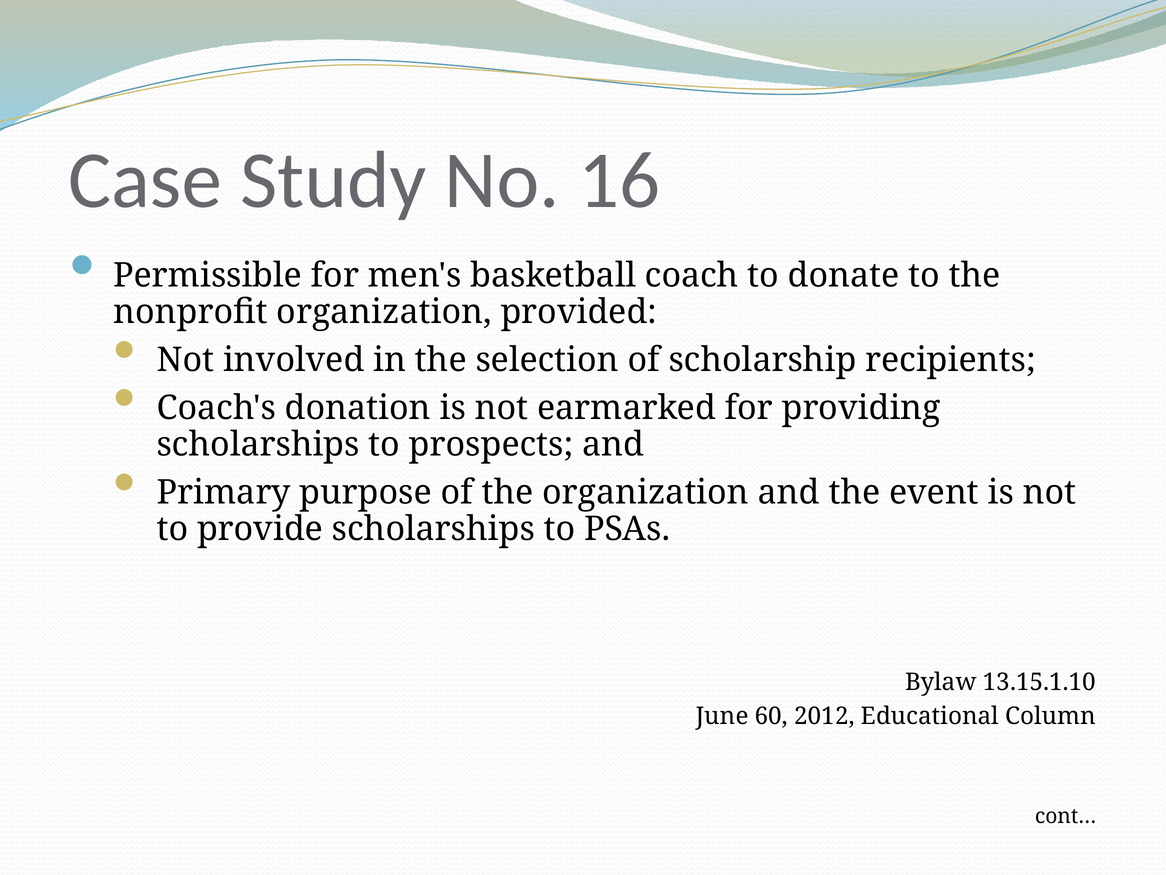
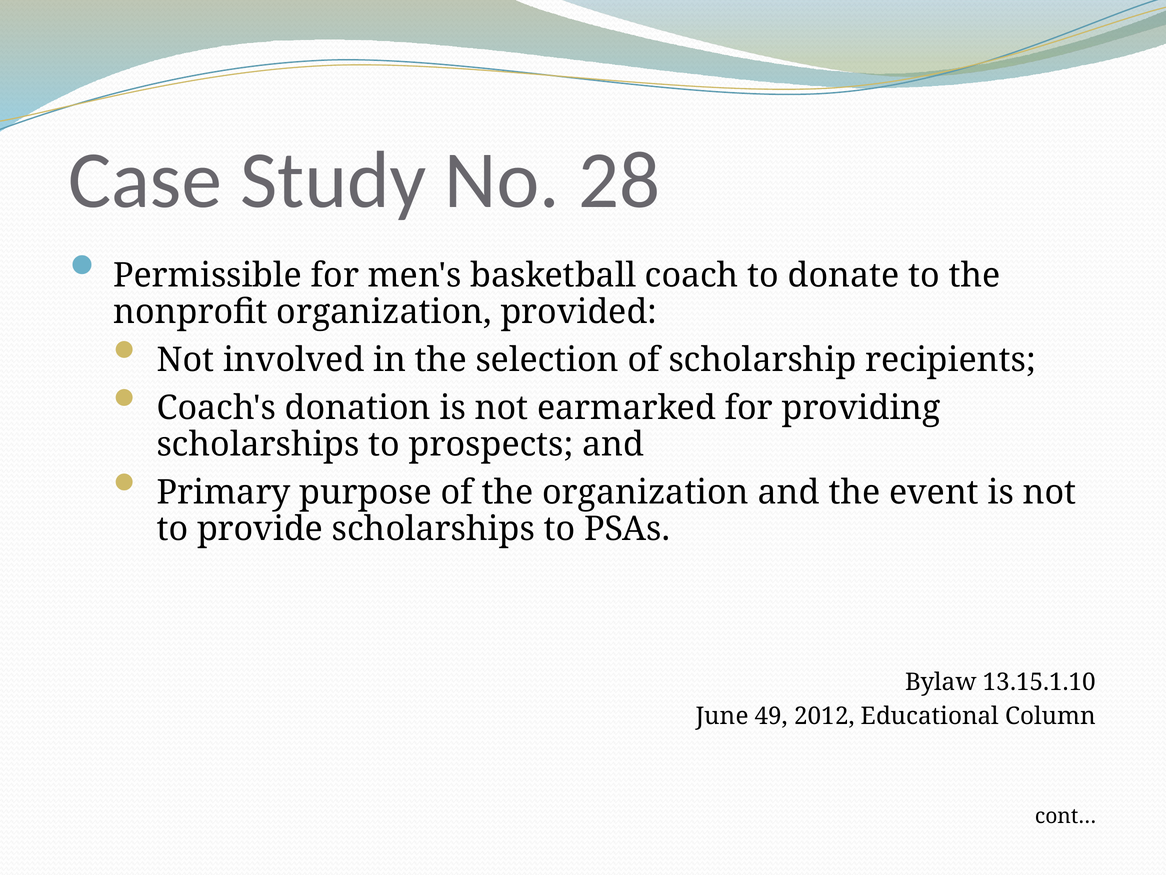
16: 16 -> 28 (619, 180)
60: 60 -> 49 (771, 716)
